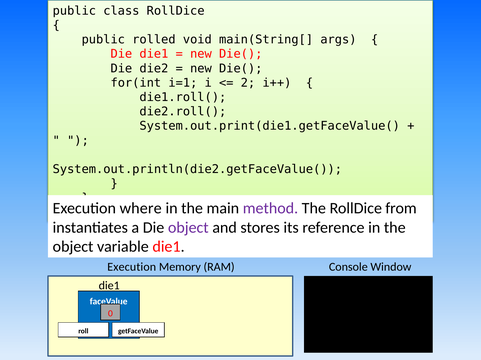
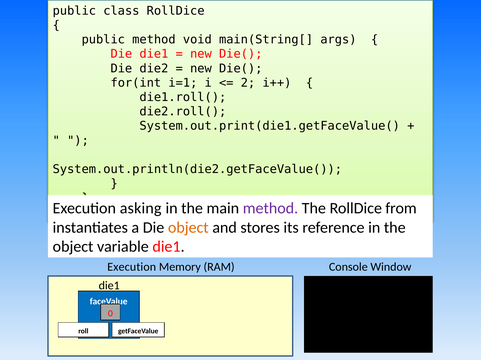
public rolled: rolled -> method (154, 40)
where: where -> asking (141, 209)
object colour: purple -> orange (188, 228)
